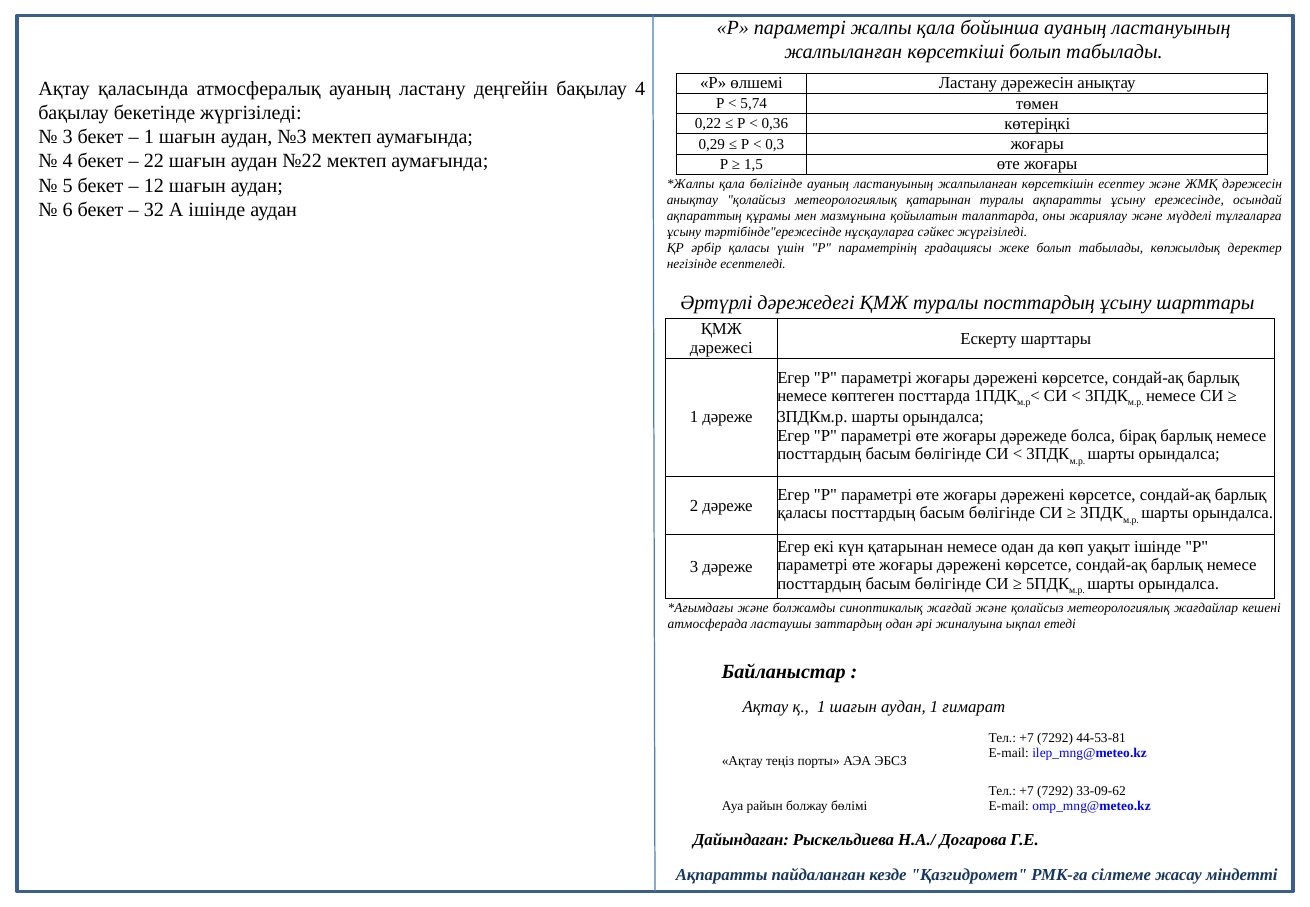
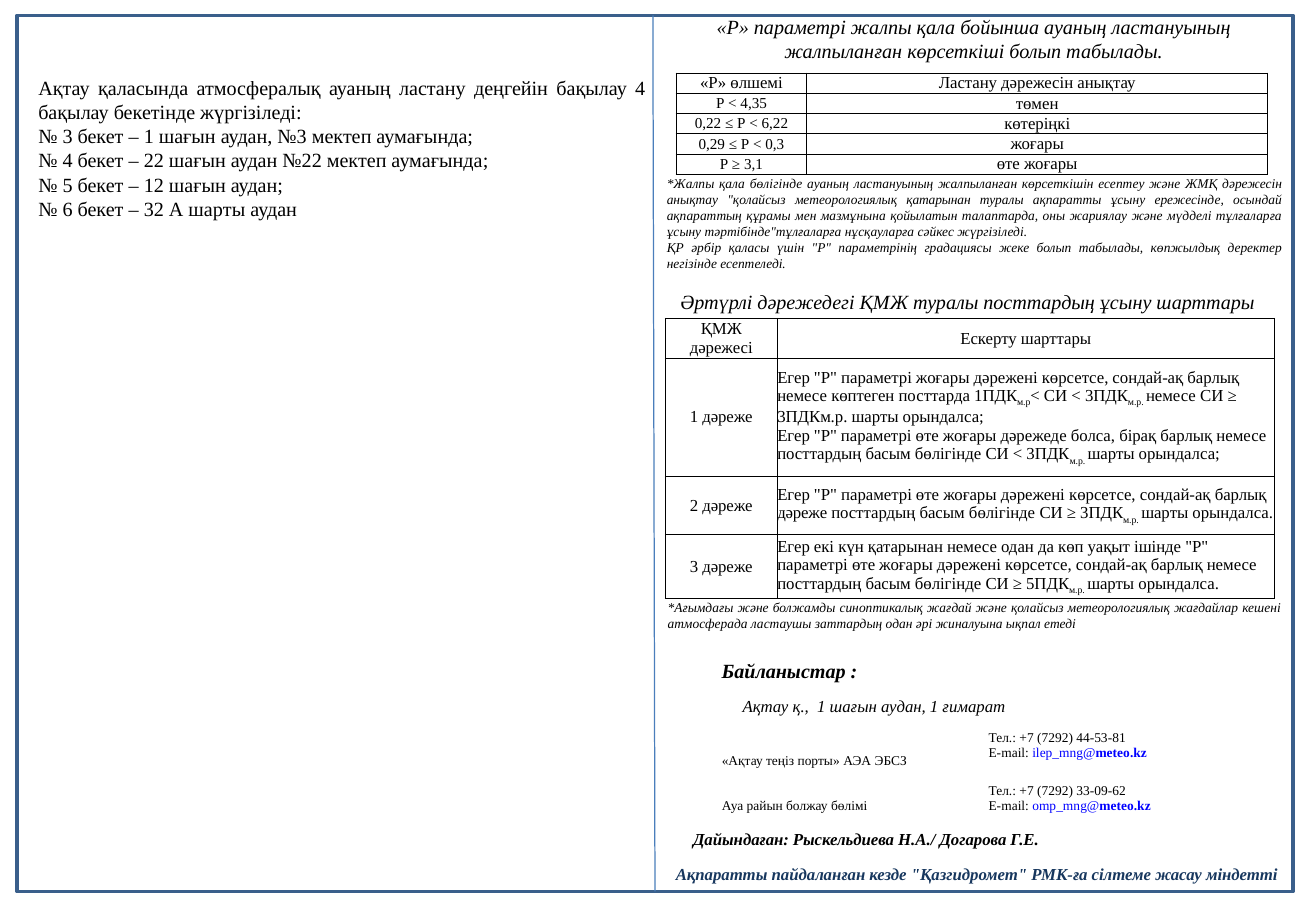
5,74: 5,74 -> 4,35 (754, 104)
0,36: 0,36 -> 6,22 (775, 124)
1,5: 1,5 -> 3,1 (753, 164)
А ішінде: ішінде -> шарты (217, 210)
тәртібінде"ережесінде: тәртібінде"ережесінде -> тәртібінде"тұлғаларға (773, 232)
қаласы: қаласы -> дәреже (802, 513)
